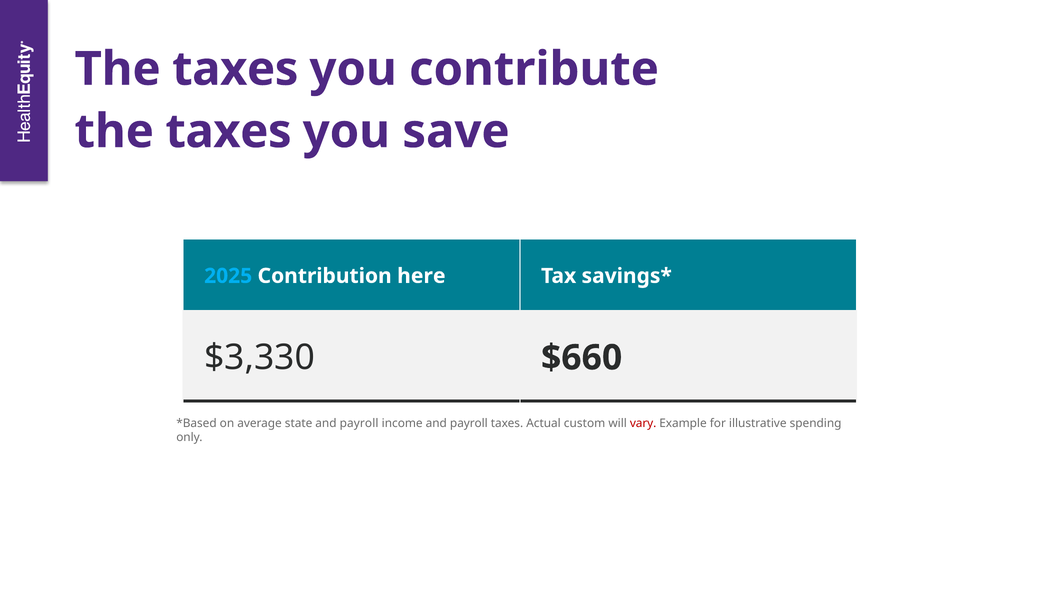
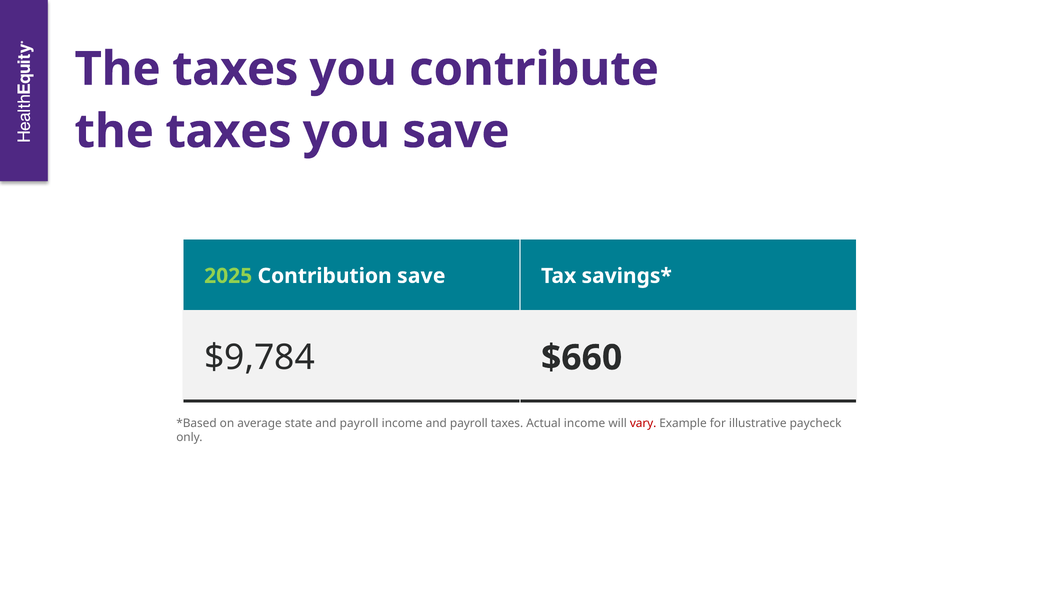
2025 colour: light blue -> light green (228, 276)
Contribution here: here -> save (421, 276)
$3,330: $3,330 -> $9,784 (260, 358)
Actual custom: custom -> income (585, 424)
spending: spending -> paycheck (816, 424)
